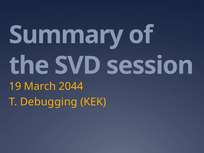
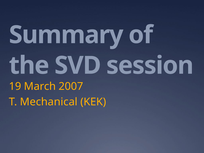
2044: 2044 -> 2007 (71, 86)
Debugging: Debugging -> Mechanical (49, 102)
